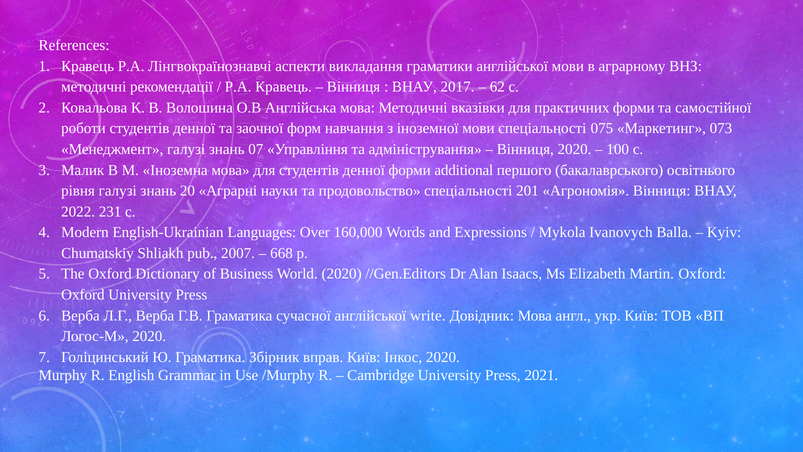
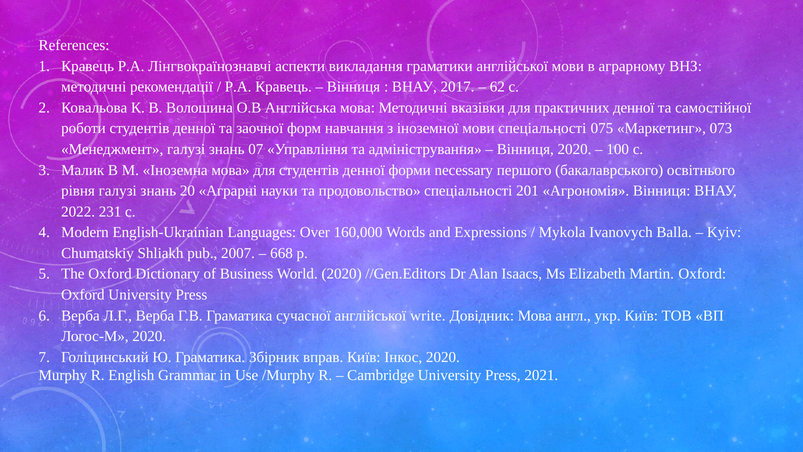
практичних форми: форми -> денної (634, 108)
additional: additional -> necessary (464, 170)
